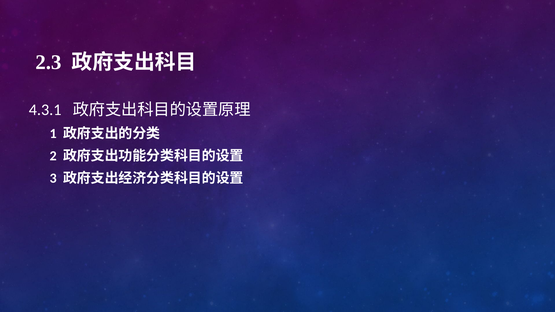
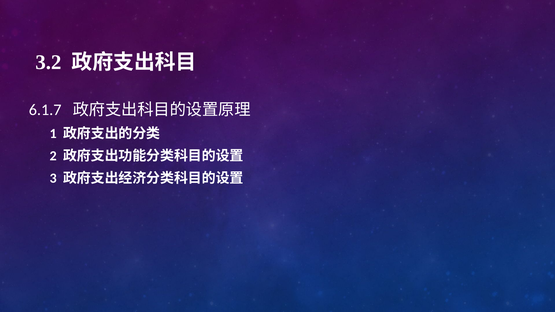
2.3: 2.3 -> 3.2 (48, 62)
4.3.1: 4.3.1 -> 6.1.7 (45, 110)
